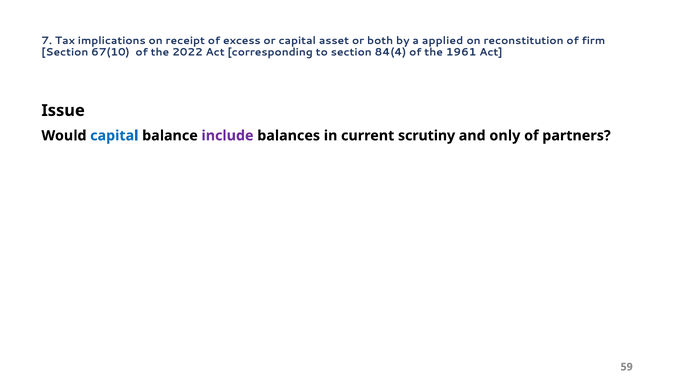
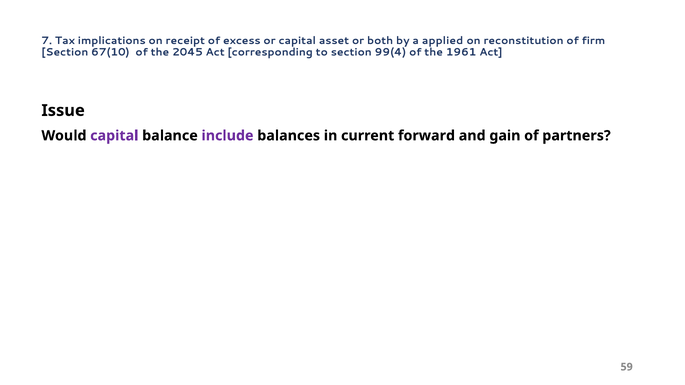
2022: 2022 -> 2045 (187, 52)
84(4: 84(4 -> 99(4 (390, 52)
capital colour: blue -> purple (114, 136)
scrutiny: scrutiny -> forward (426, 136)
only: only -> gain (505, 136)
